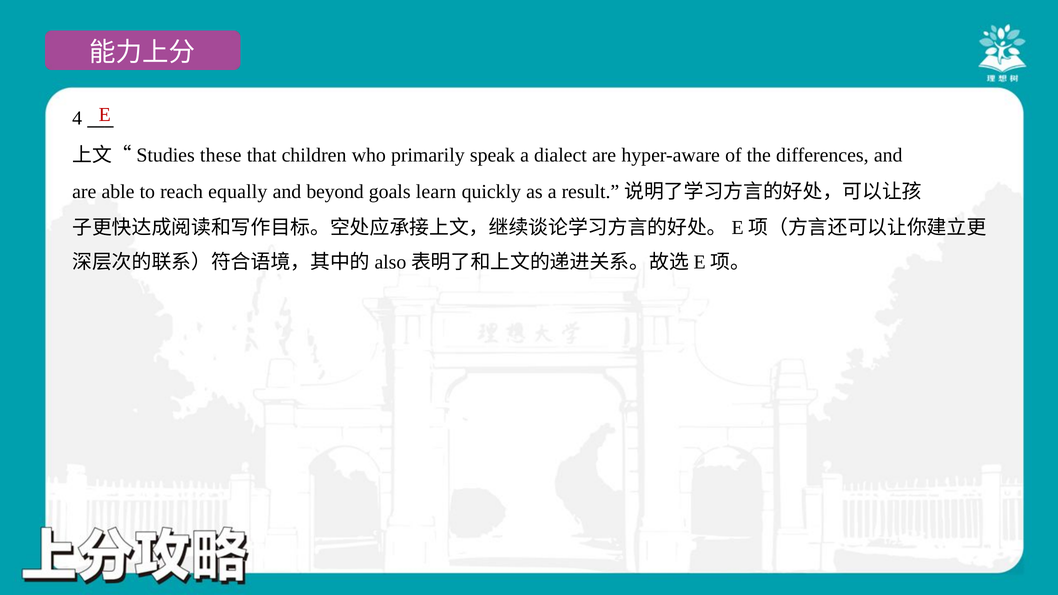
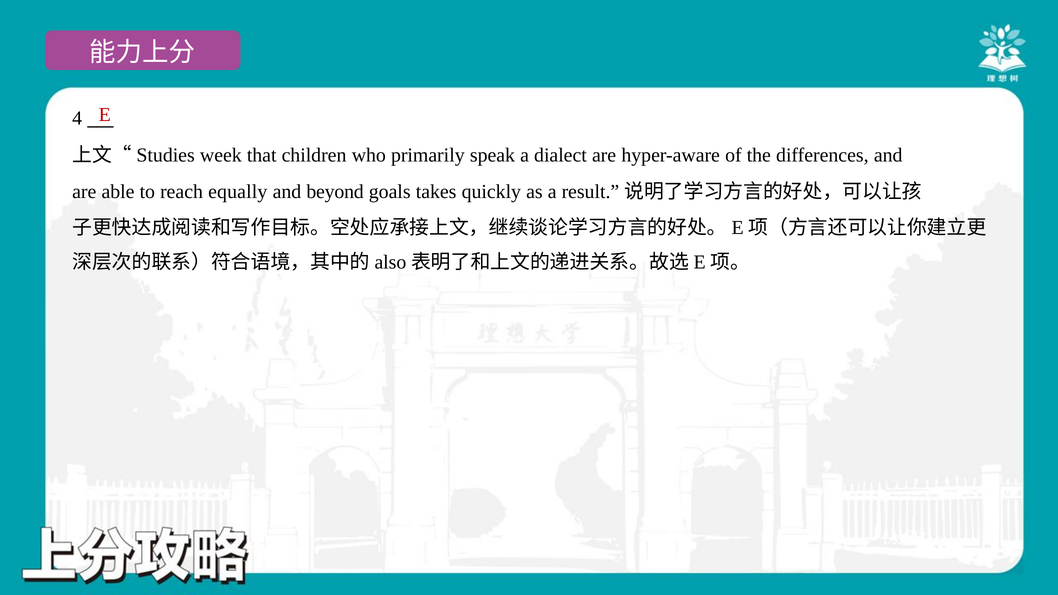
these: these -> week (221, 155)
learn: learn -> takes (436, 192)
